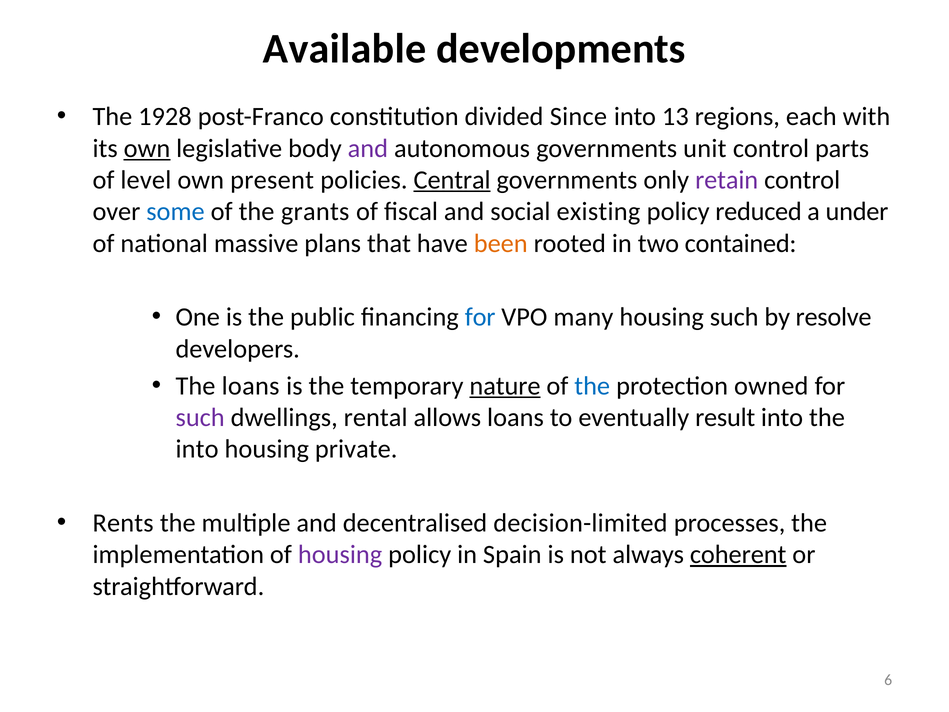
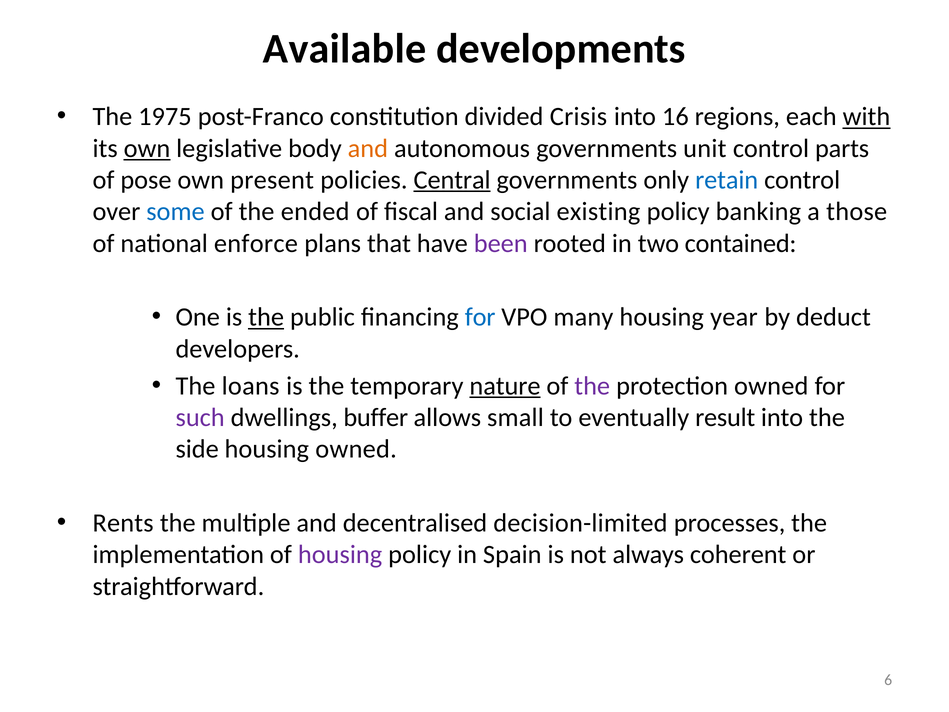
1928: 1928 -> 1975 (165, 117)
Since: Since -> Crisis (578, 117)
13: 13 -> 16 (675, 117)
with underline: none -> present (866, 117)
and colour: purple -> orange (368, 148)
level: level -> pose (146, 180)
retain colour: purple -> blue (727, 180)
grants: grants -> ended (315, 212)
reduced: reduced -> banking (758, 212)
under: under -> those (857, 212)
massive: massive -> enforce (256, 243)
been colour: orange -> purple (501, 243)
the underline: none -> present (266, 317)
housing such: such -> year (734, 317)
resolve: resolve -> deduct (833, 317)
the colour: blue -> purple (592, 386)
rental: rental -> buffer (376, 417)
allows loans: loans -> small (515, 417)
into: into -> side (197, 449)
housing private: private -> owned (356, 449)
coherent underline: present -> none (738, 554)
